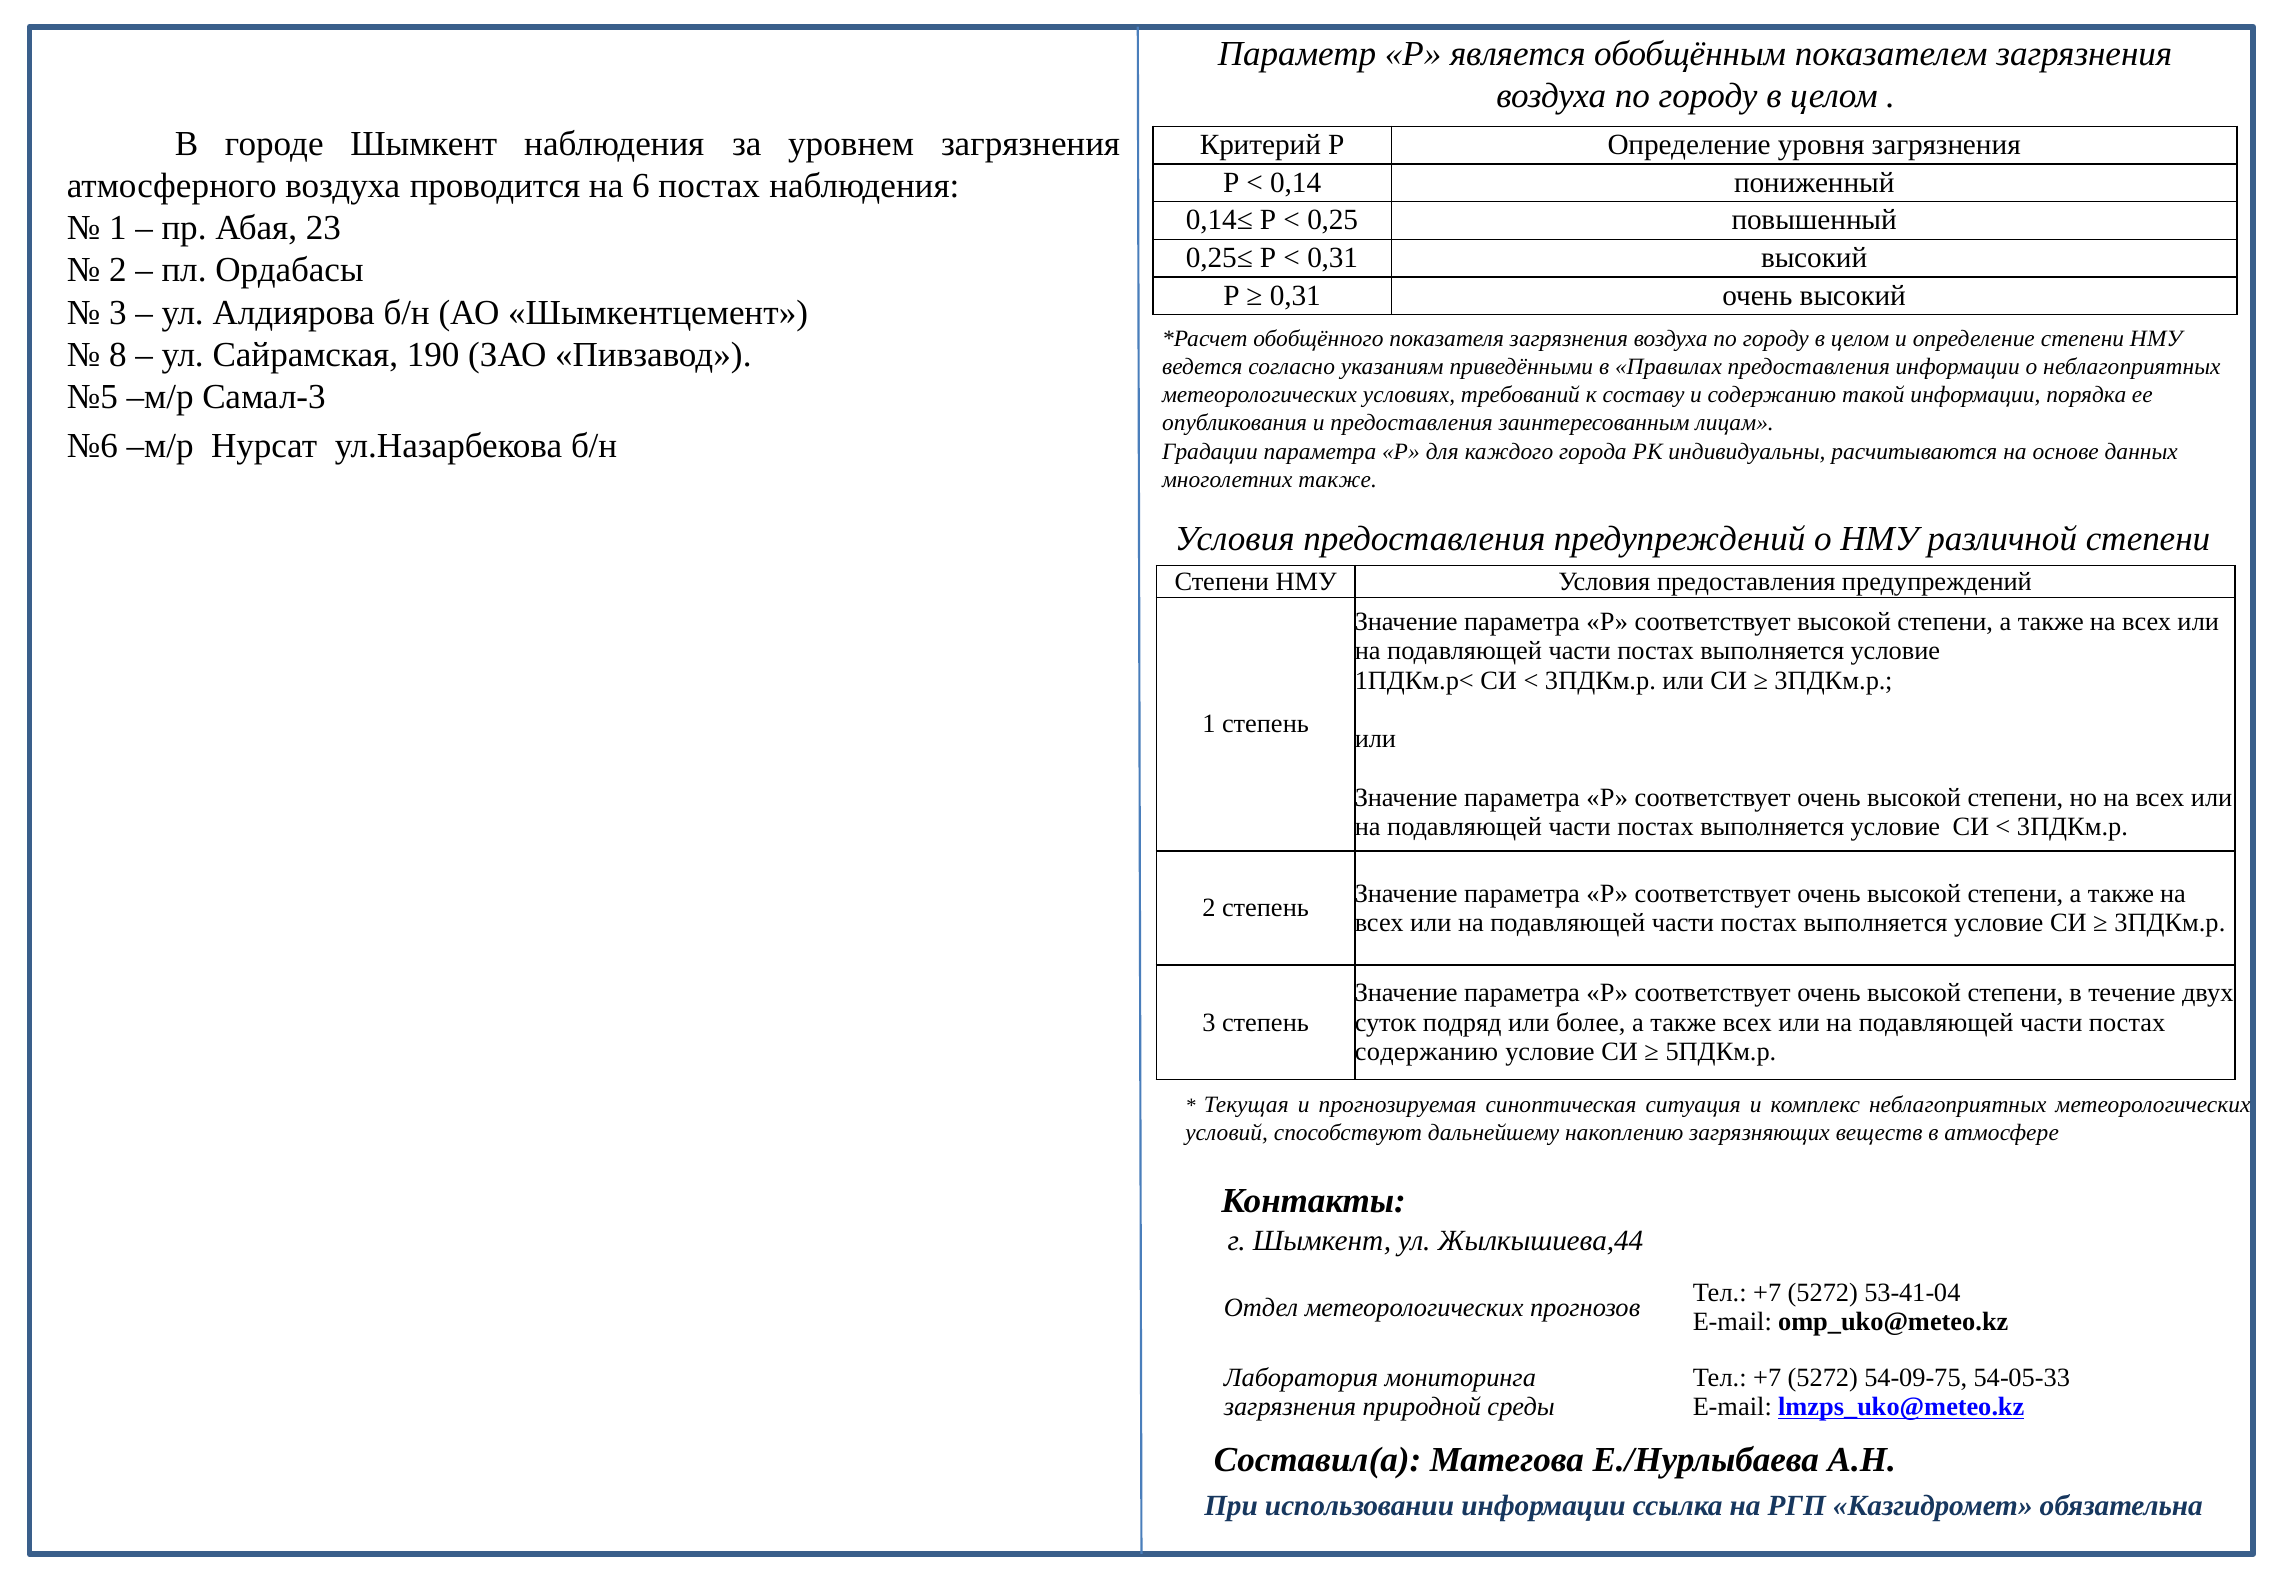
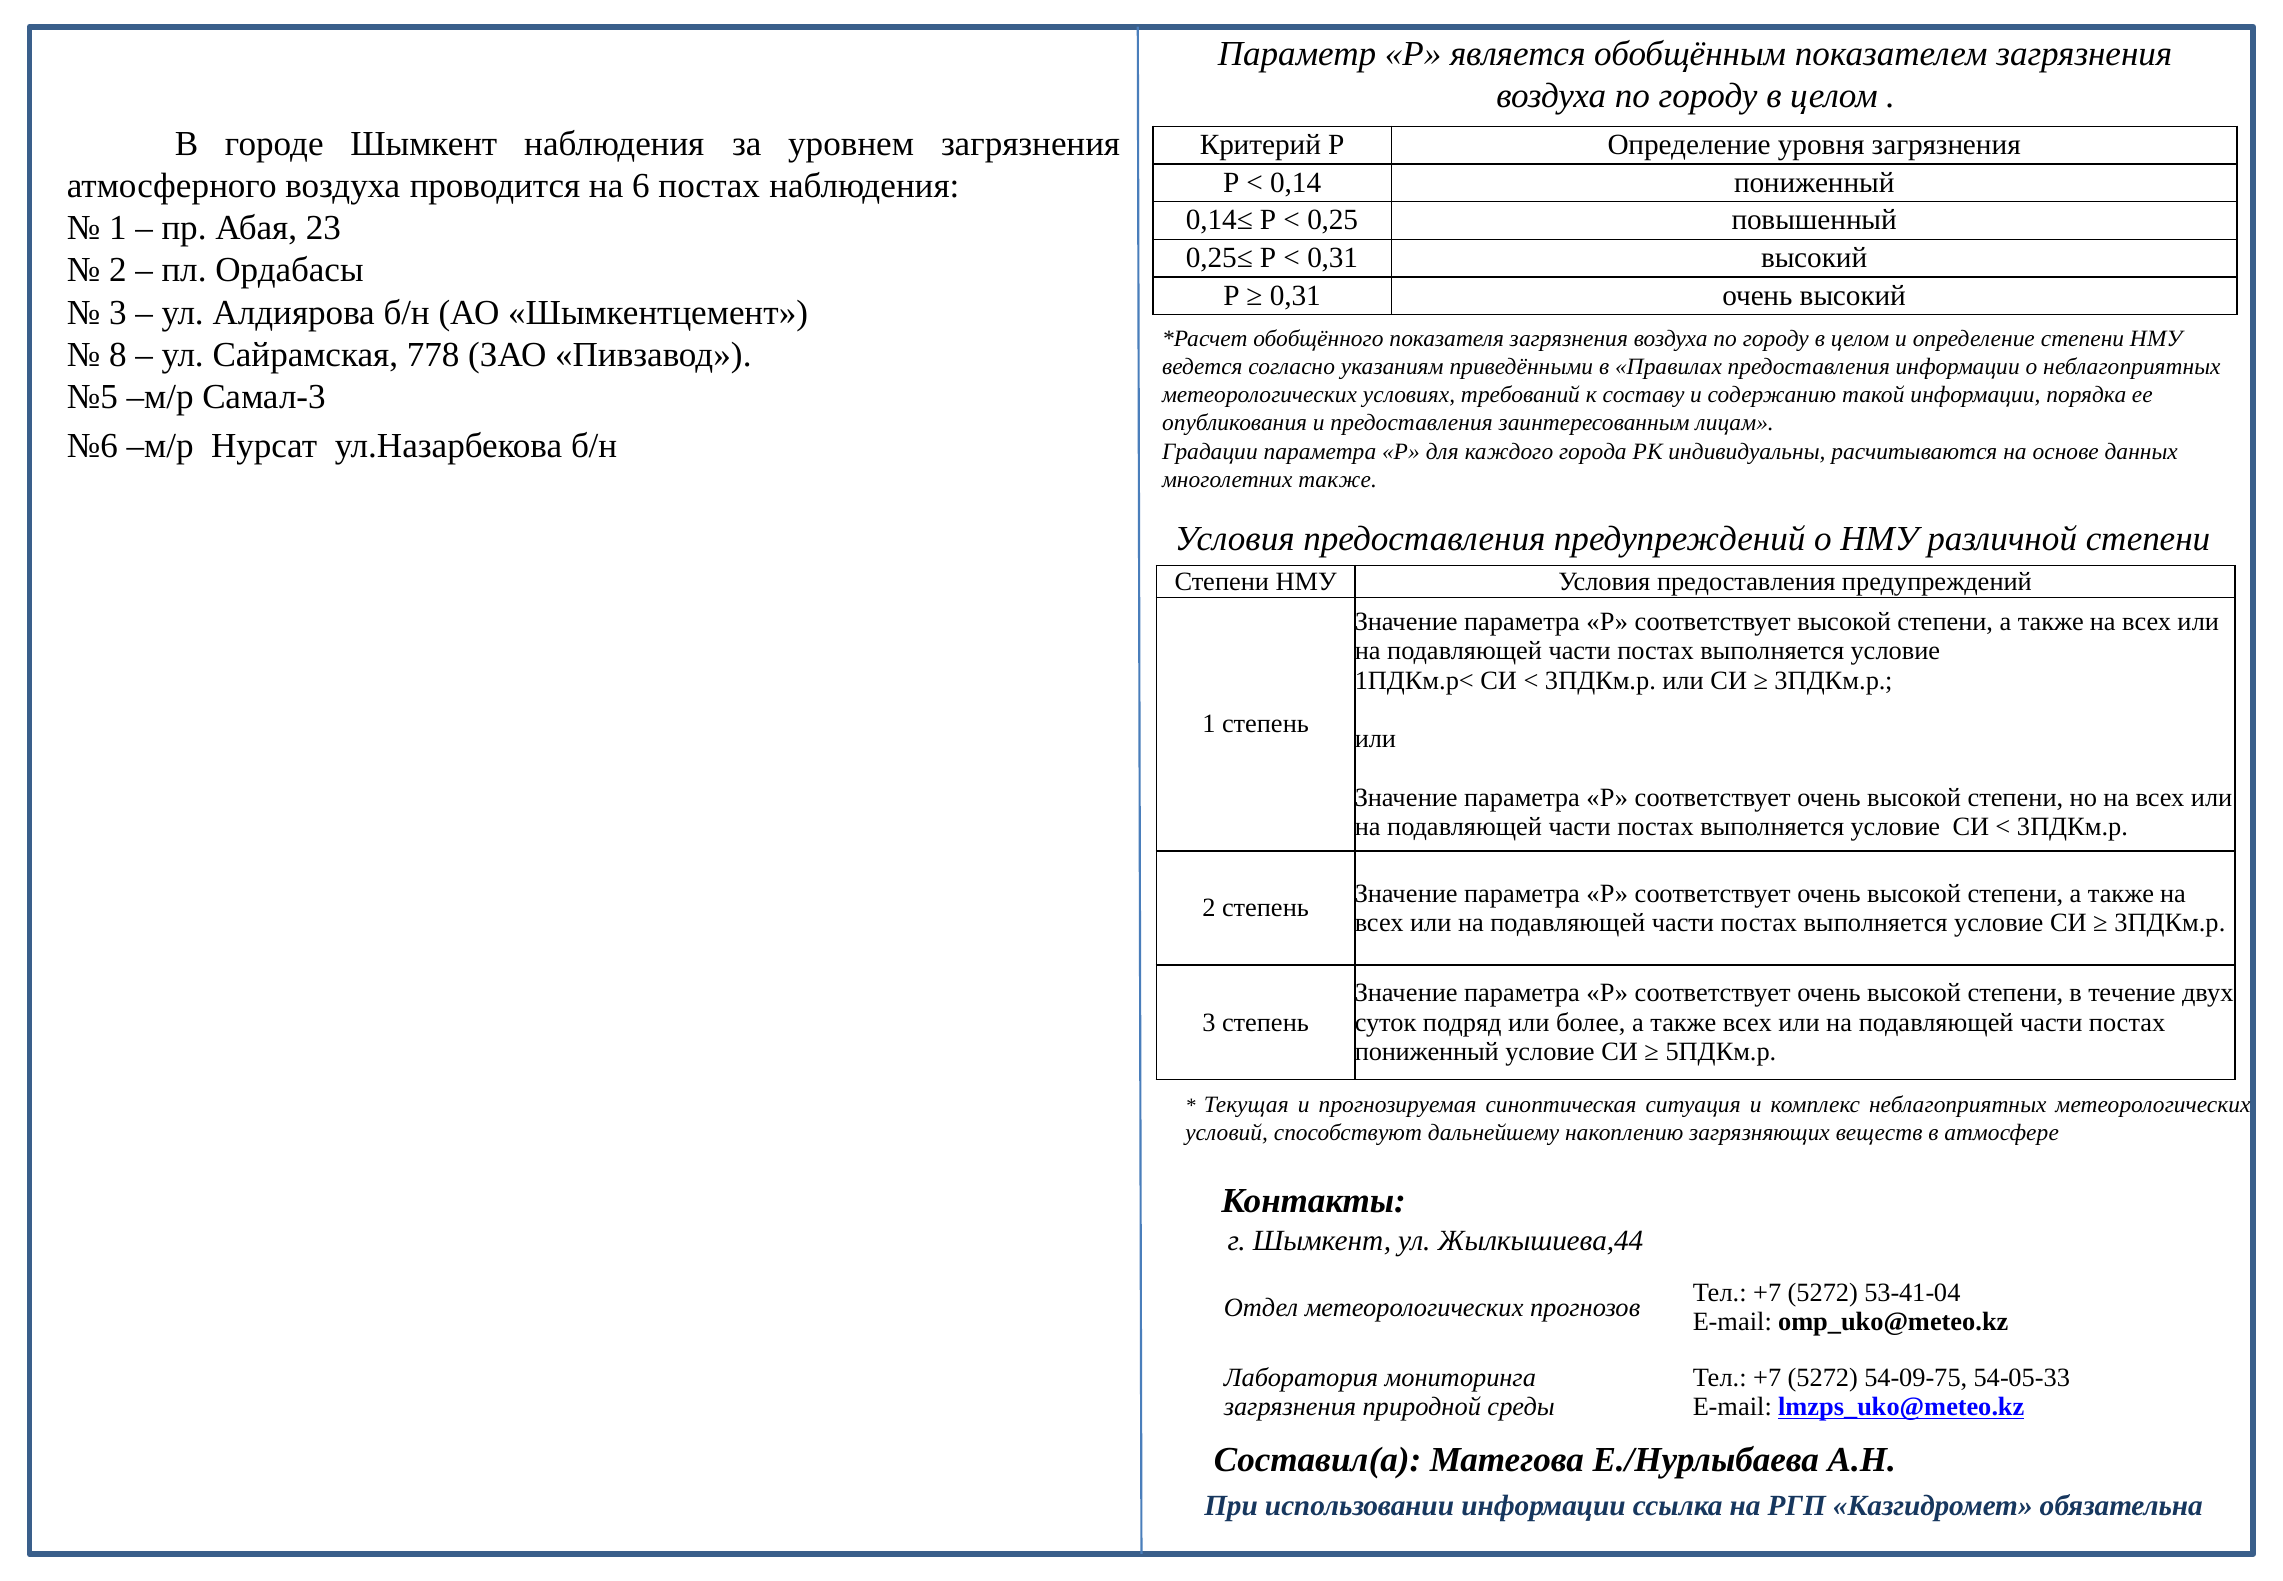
190: 190 -> 778 (433, 354)
содержанию: содержанию -> пониженный (1427, 1051)
